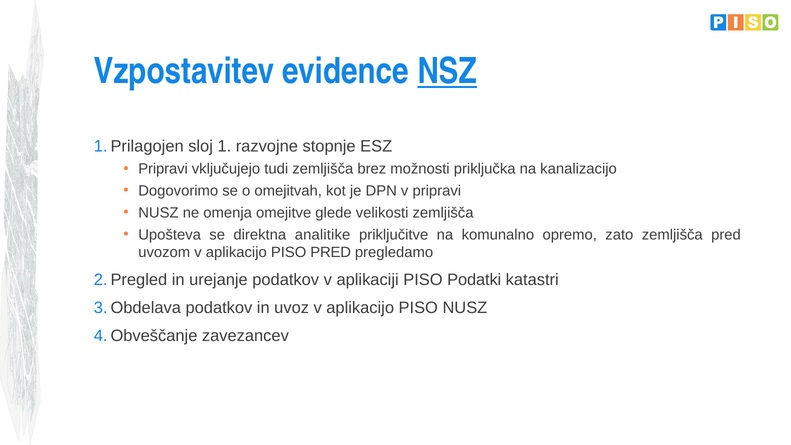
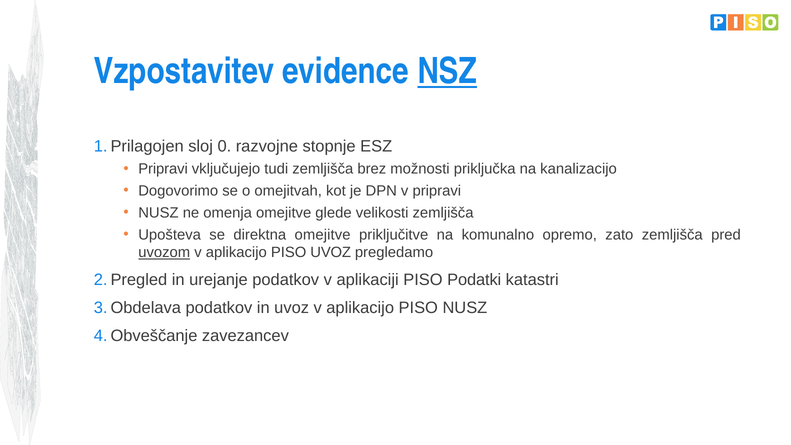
1: 1 -> 0 (224, 146)
direktna analitike: analitike -> omejitve (323, 235)
uvozom underline: none -> present (164, 252)
PISO PRED: PRED -> UVOZ (331, 252)
